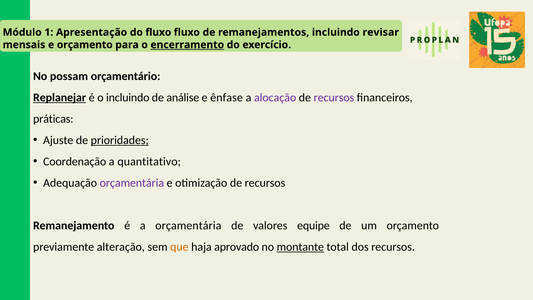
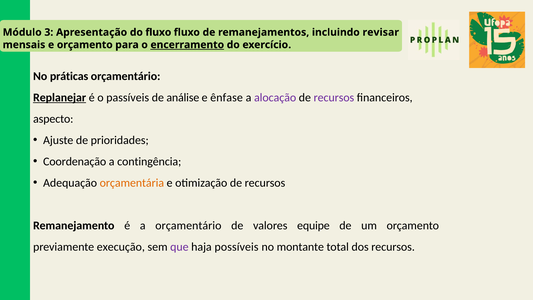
1: 1 -> 3 (49, 32)
possam: possam -> práticas (69, 76)
o incluindo: incluindo -> passíveis (128, 97)
práticas: práticas -> aspecto (53, 119)
prioridades underline: present -> none (120, 140)
quantitativo: quantitativo -> contingência (149, 161)
orçamentária colour: purple -> orange (132, 183)
a orçamentária: orçamentária -> orçamentário (188, 225)
alteração: alteração -> execução (121, 247)
que colour: orange -> purple (179, 247)
aprovado: aprovado -> possíveis (237, 247)
montante underline: present -> none (300, 247)
